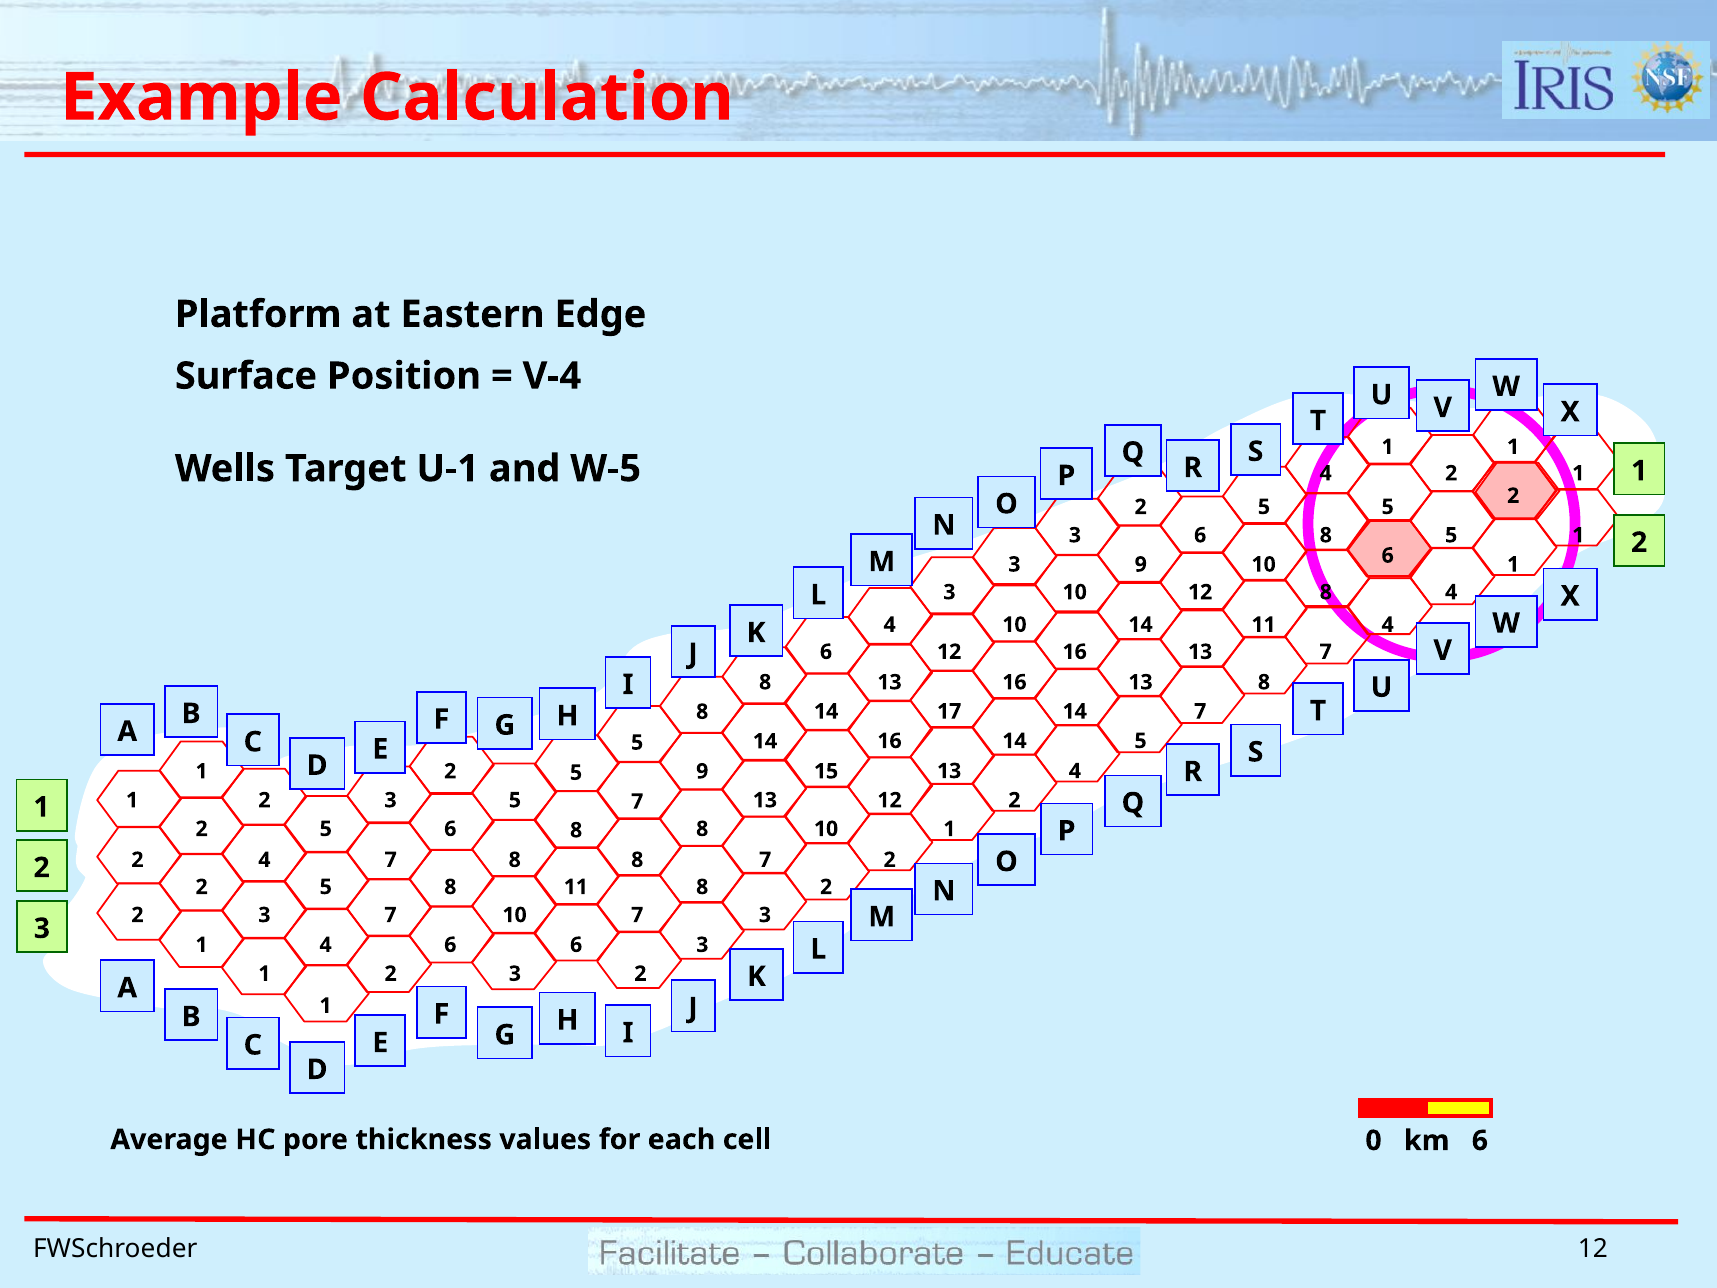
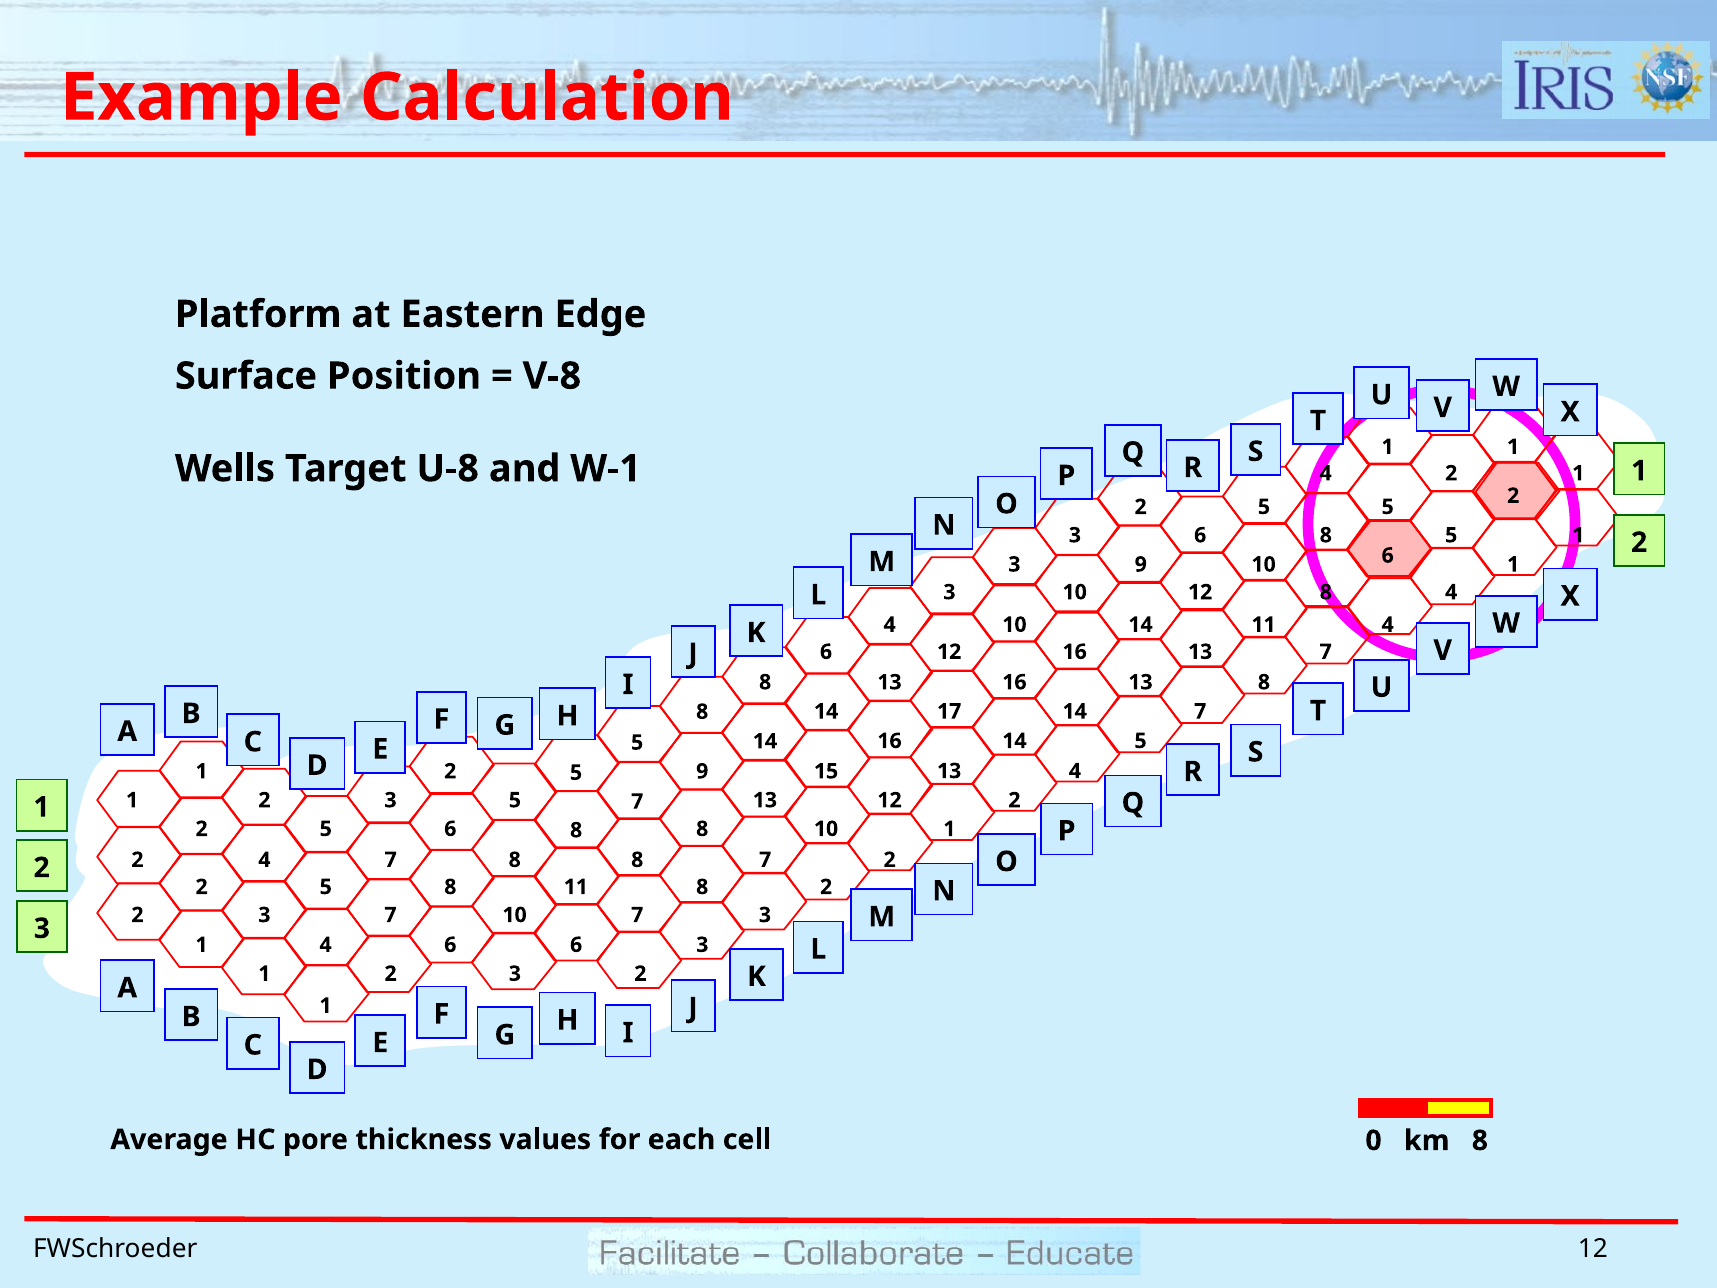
V-4: V-4 -> V-8 (552, 376)
U-1: U-1 -> U-8 (448, 469)
W-5: W-5 -> W-1 (606, 469)
km 6: 6 -> 8 (1480, 1140)
